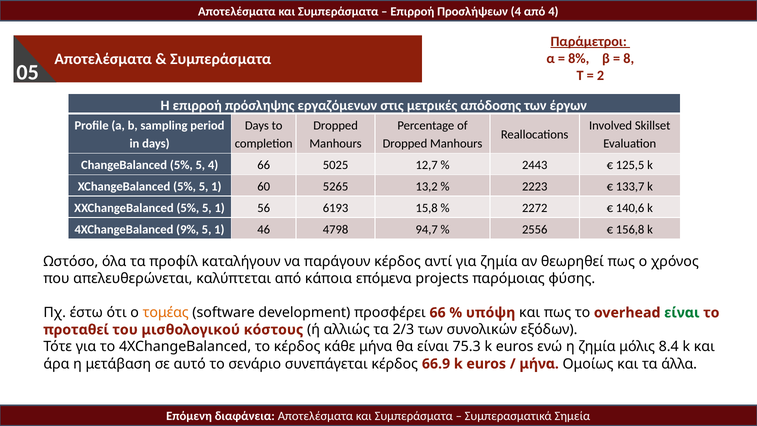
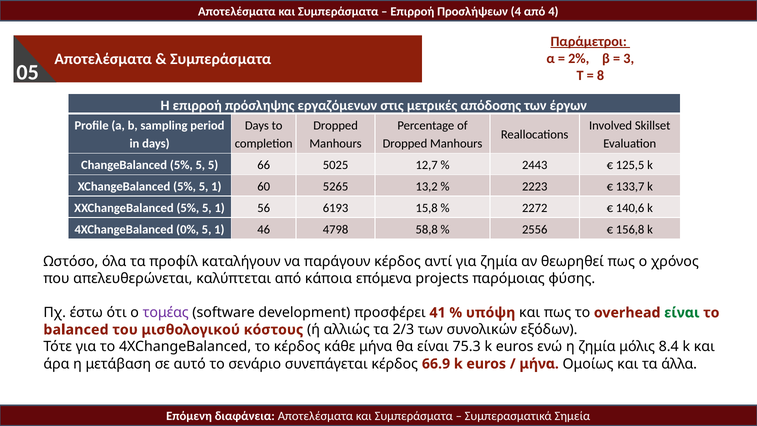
8%: 8% -> 2% (579, 58)
8: 8 -> 3 (629, 58)
2: 2 -> 8 (601, 75)
5 4: 4 -> 5 (213, 165)
9%: 9% -> 0% (188, 229)
94,7: 94,7 -> 58,8 (427, 229)
τομέας colour: orange -> purple (166, 313)
προσφέρει 66: 66 -> 41 (438, 313)
προταθεί: προταθεί -> balanced (76, 330)
